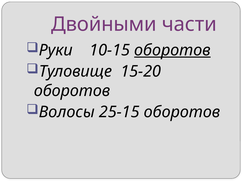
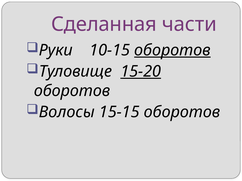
Двойными: Двойными -> Сделанная (104, 24)
15-20 underline: none -> present (141, 72)
25-15: 25-15 -> 15-15 (119, 112)
